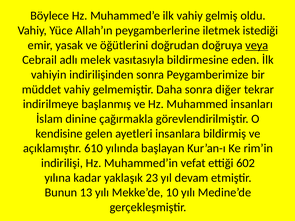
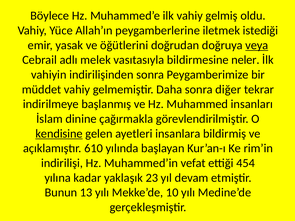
eden: eden -> neler (245, 60)
kendisine underline: none -> present (59, 134)
602: 602 -> 454 (246, 163)
